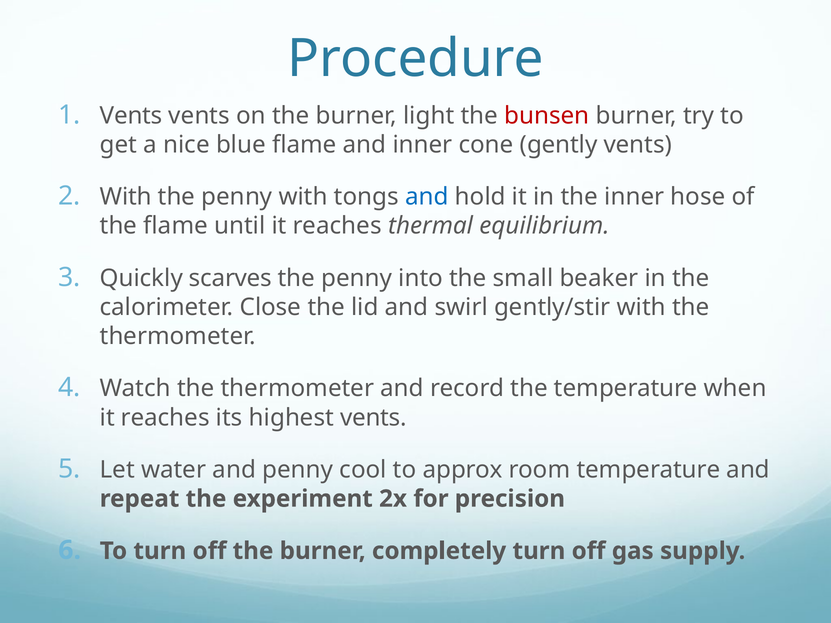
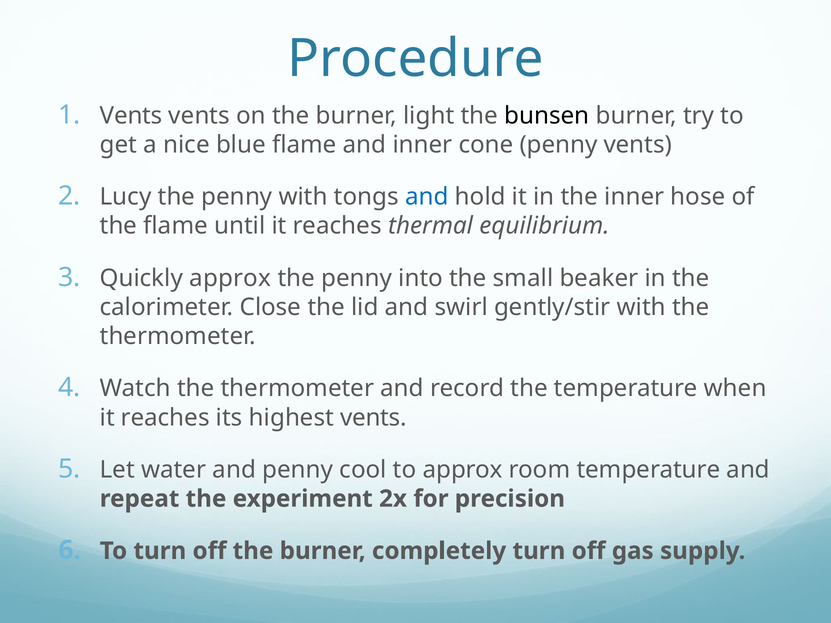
bunsen colour: red -> black (547, 116)
cone gently: gently -> penny (559, 145)
With: With -> Lucy (126, 197)
Quickly scarves: scarves -> approx (230, 278)
